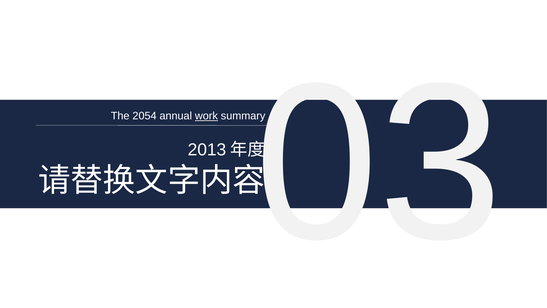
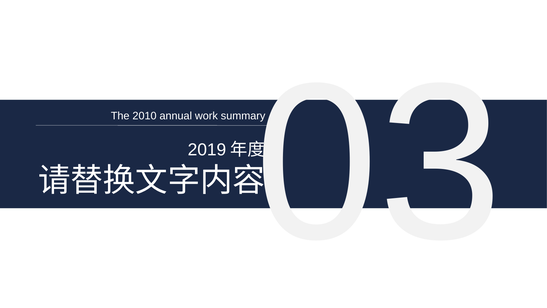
2054: 2054 -> 2010 (145, 116)
work underline: present -> none (206, 116)
2013: 2013 -> 2019 (207, 150)
